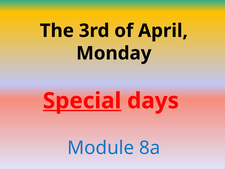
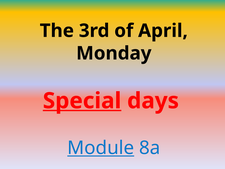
Module underline: none -> present (101, 148)
